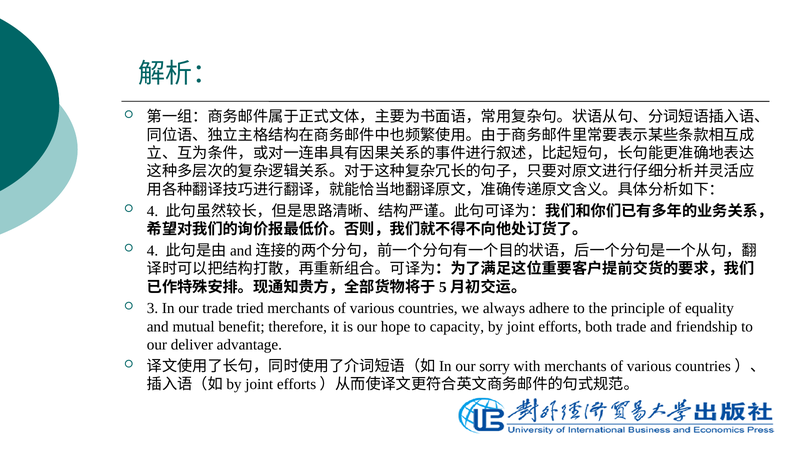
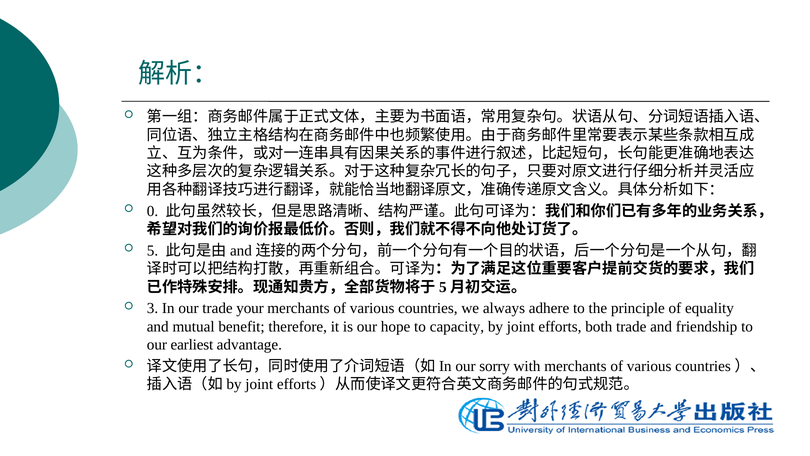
4: 4 -> 0 (153, 211)
4: 4 -> 5 (153, 250)
tried: tried -> your (250, 308)
deliver: deliver -> earliest (192, 344)
